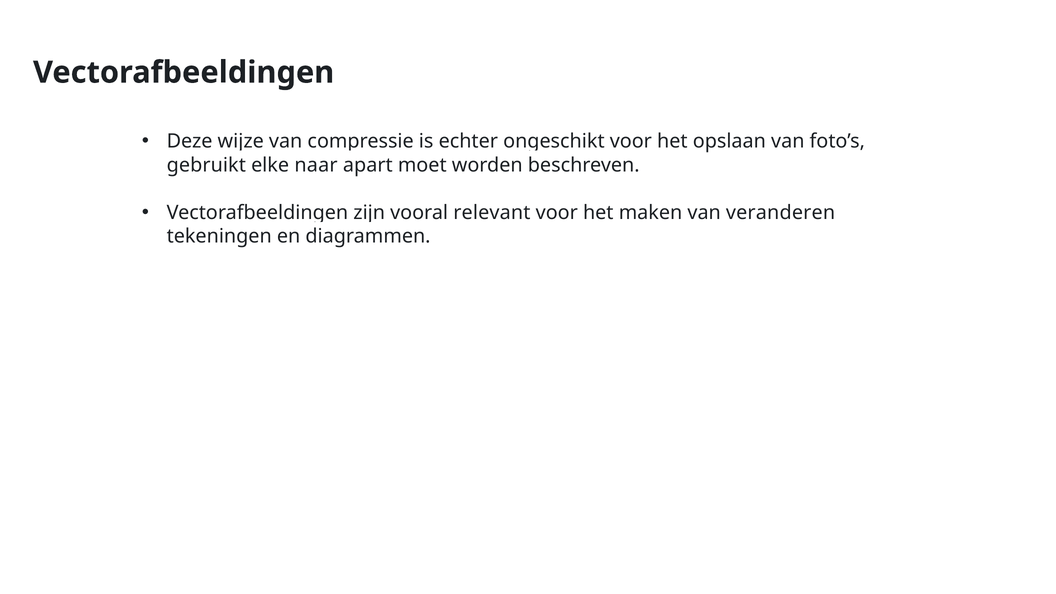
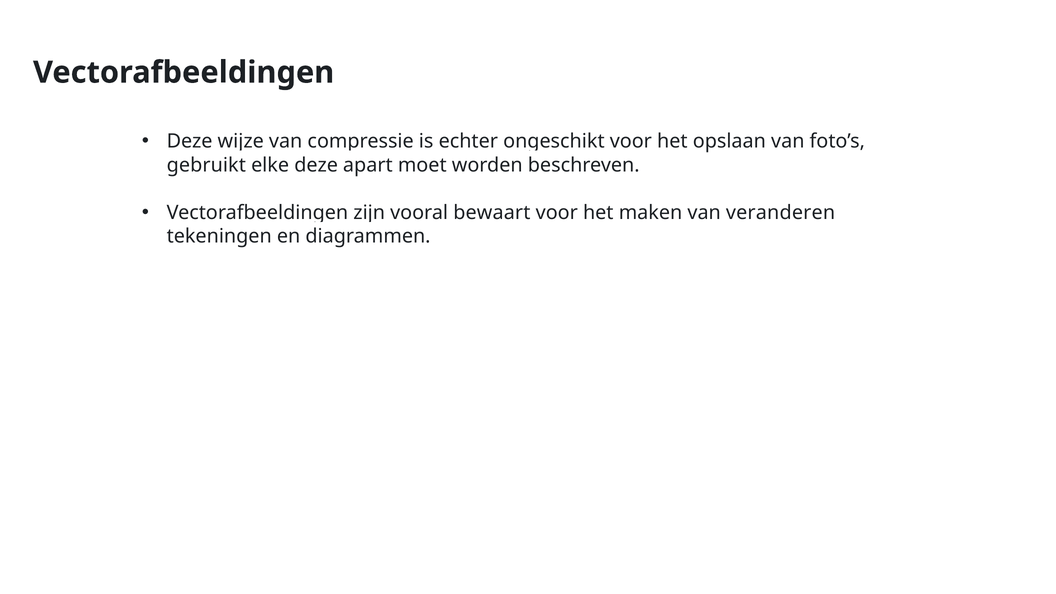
elke naar: naar -> deze (316, 165)
relevant: relevant -> bewaart (492, 213)
